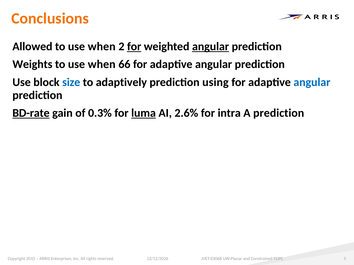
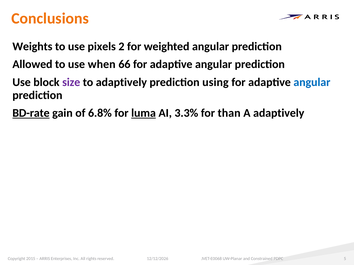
Allowed: Allowed -> Weights (32, 47)
when: when -> pixels (102, 47)
for underline: present -> none (134, 47)
angular underline: present -> none (211, 47)
Weights: Weights -> Allowed (32, 64)
size colour: blue -> purple (71, 82)
0.3%: 0.3% -> 6.8% (100, 113)
2.6%: 2.6% -> 3.3% (186, 113)
intra: intra -> than (229, 113)
A prediction: prediction -> adaptively (279, 113)
